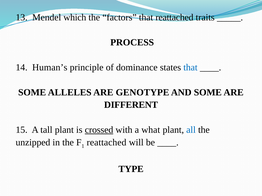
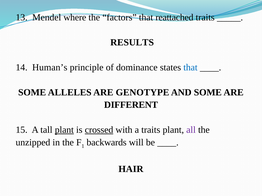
which: which -> where (75, 18)
PROCESS: PROCESS -> RESULTS (132, 43)
plant underline: none -> present (64, 130)
a what: what -> traits (151, 130)
all colour: blue -> purple (191, 130)
reattached: reattached -> backwards (107, 143)
TYPE: TYPE -> HAIR (131, 169)
